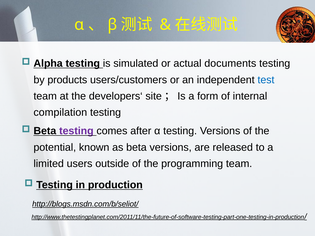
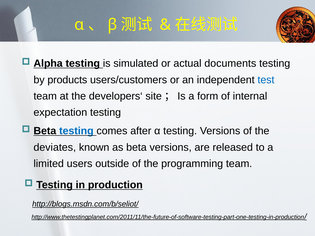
compilation: compilation -> expectation (60, 113)
testing colour: purple -> blue (76, 131)
potential: potential -> deviates (55, 147)
